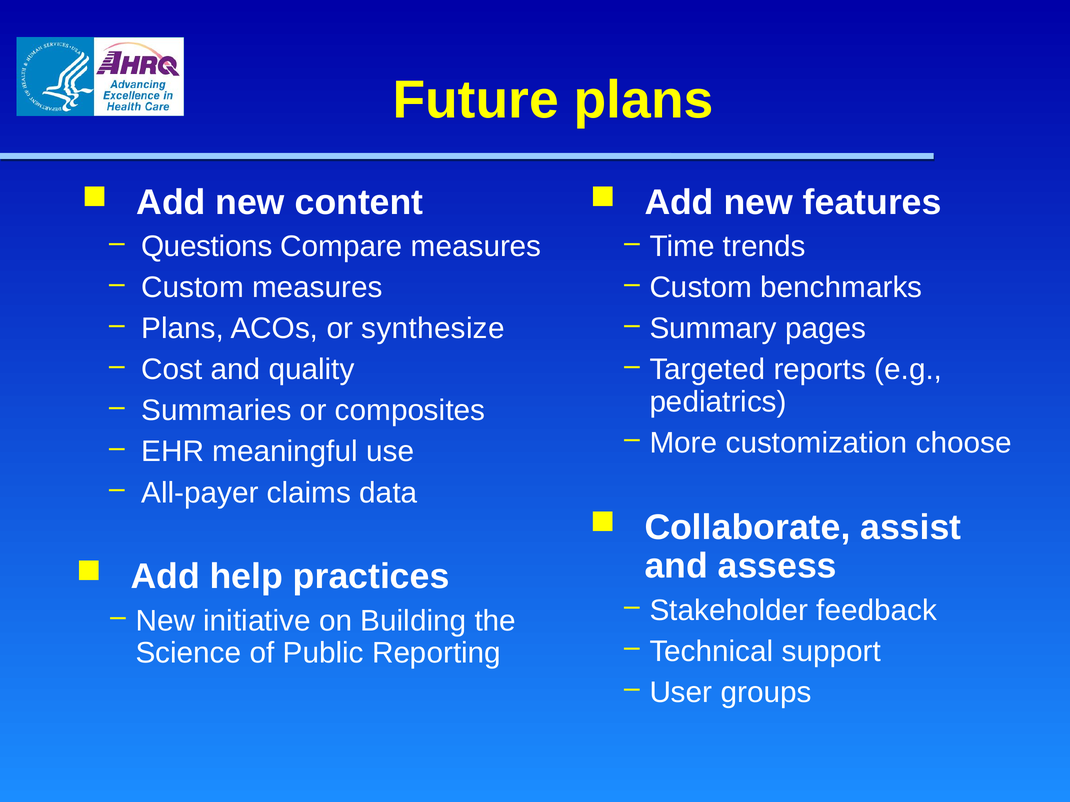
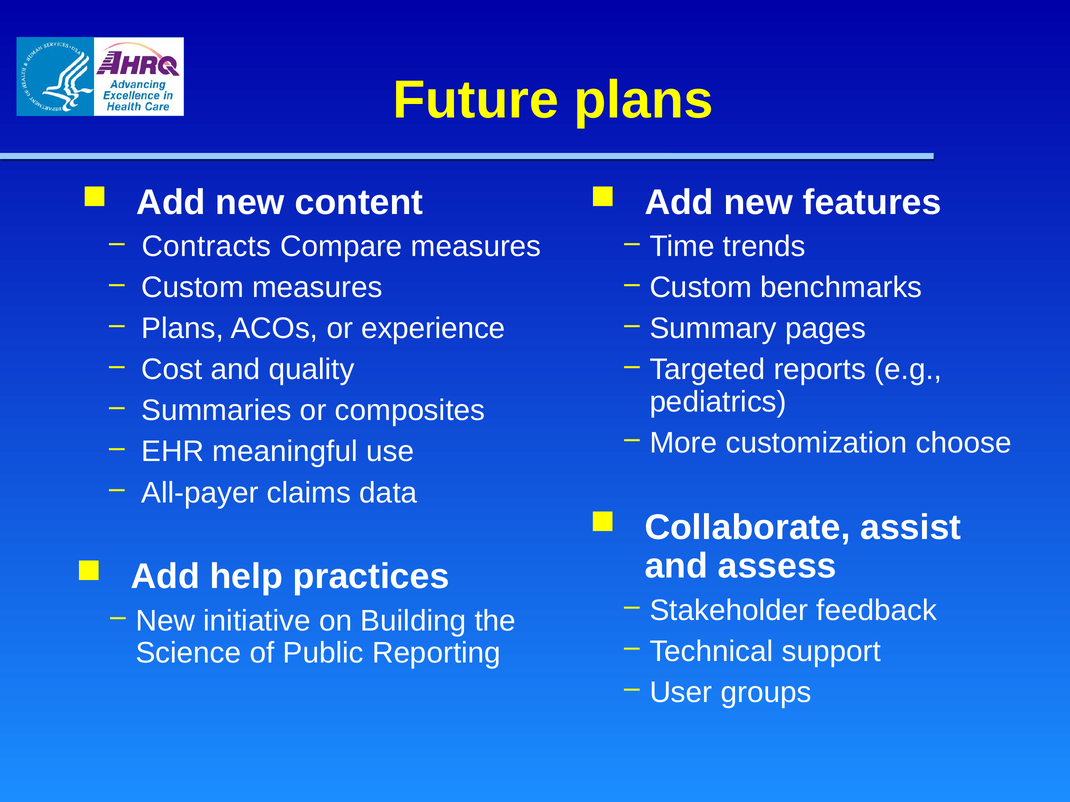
Questions: Questions -> Contracts (206, 247)
synthesize: synthesize -> experience (433, 329)
